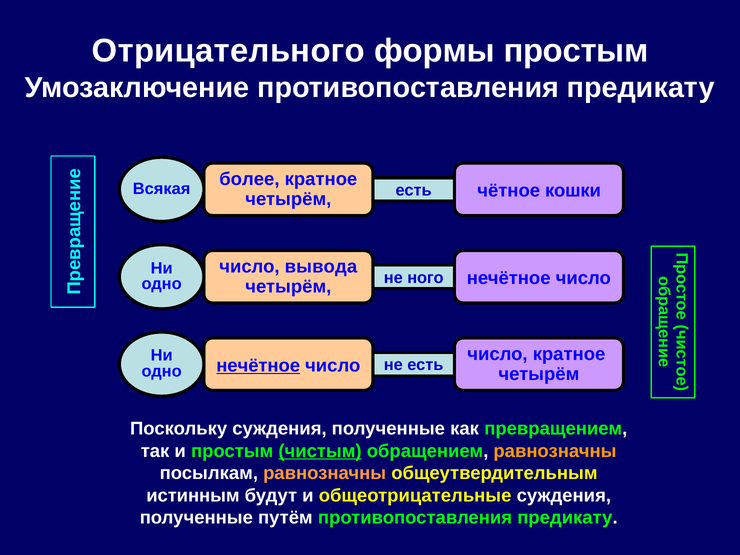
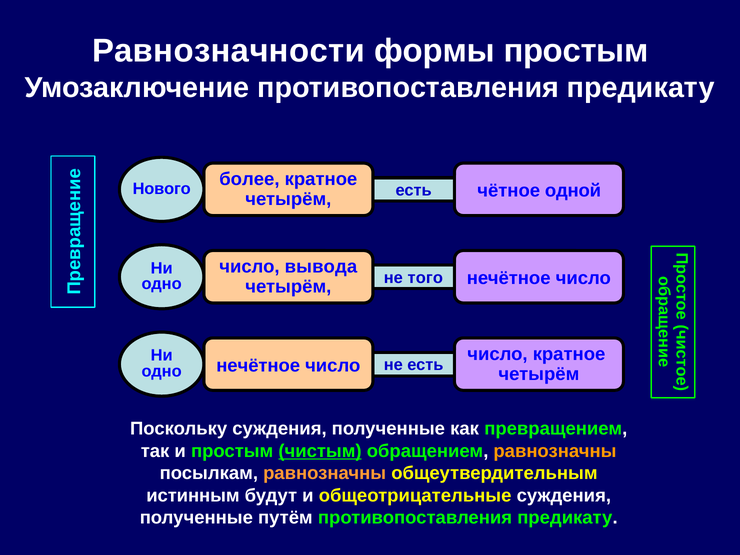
Отрицательного: Отрицательного -> Равнозначности (228, 51)
Всякая: Всякая -> Нового (162, 189)
кошки: кошки -> одной (573, 191)
ного: ного -> того (425, 278)
нечётное underline: present -> none (258, 365)
